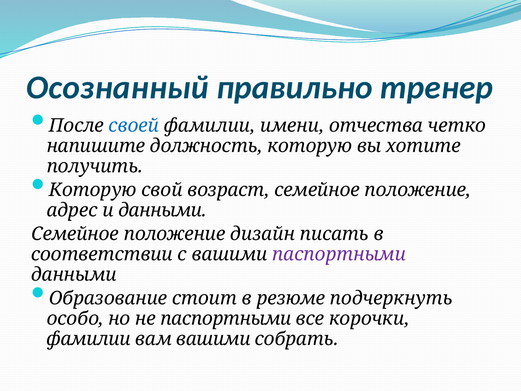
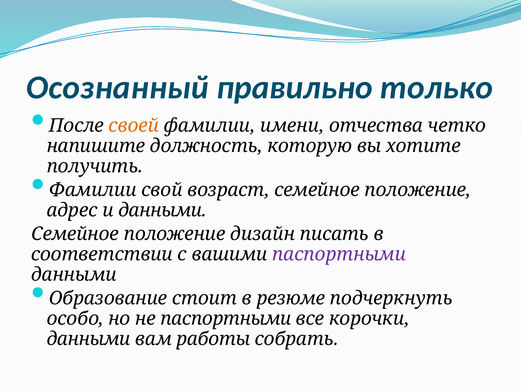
тренер: тренер -> только (437, 88)
своей colour: blue -> orange (134, 125)
Которую: Которую -> Фамилии (93, 190)
фамилии: фамилии -> данными (89, 339)
вам вашими: вашими -> работы (213, 339)
